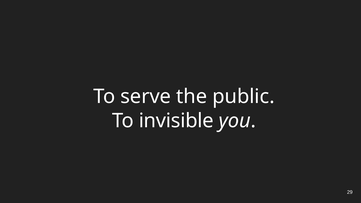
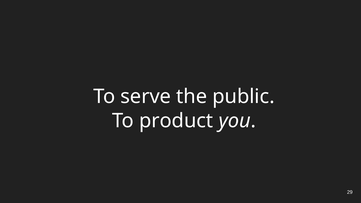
invisible: invisible -> product (176, 121)
